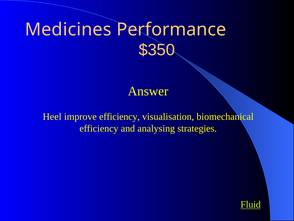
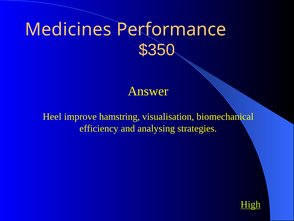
improve efficiency: efficiency -> hamstring (119, 116)
Fluid: Fluid -> High (251, 204)
